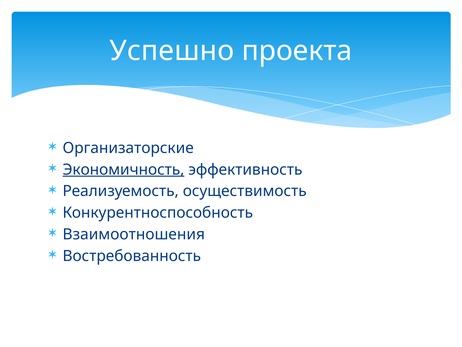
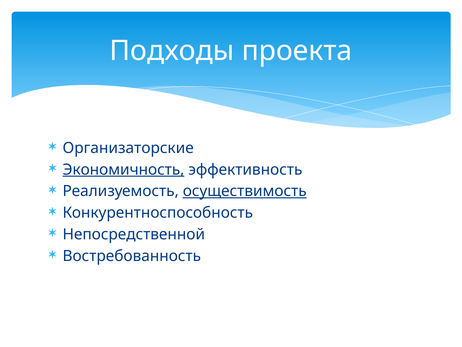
Успешно: Успешно -> Подходы (172, 51)
осуществимость underline: none -> present (245, 191)
Взаимоотношения: Взаимоотношения -> Непосредственной (134, 234)
